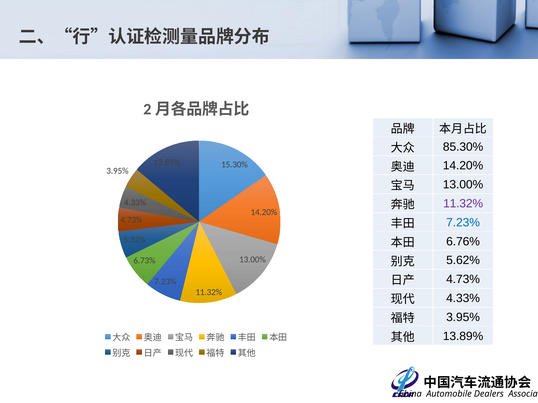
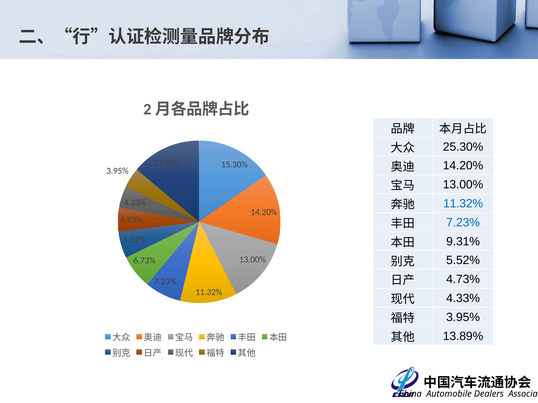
85.30%: 85.30% -> 25.30% (463, 147)
11.32% colour: purple -> blue (463, 204)
6.76%: 6.76% -> 9.31% (463, 242)
5.62%: 5.62% -> 5.52% (463, 261)
